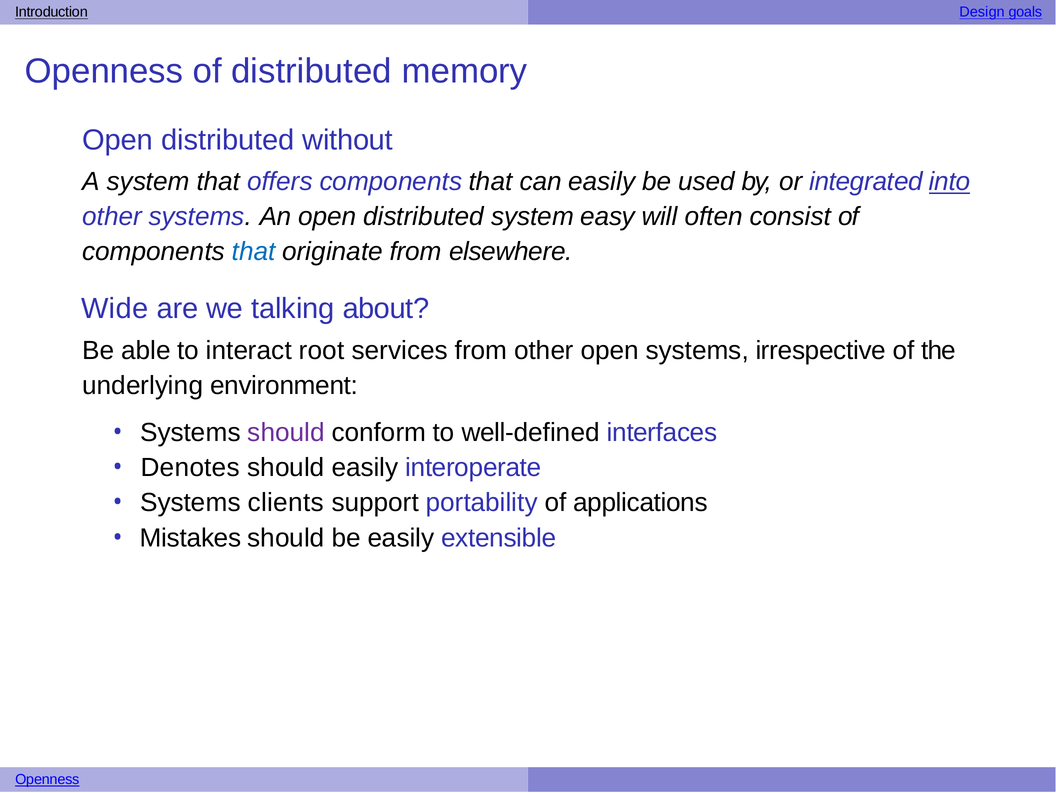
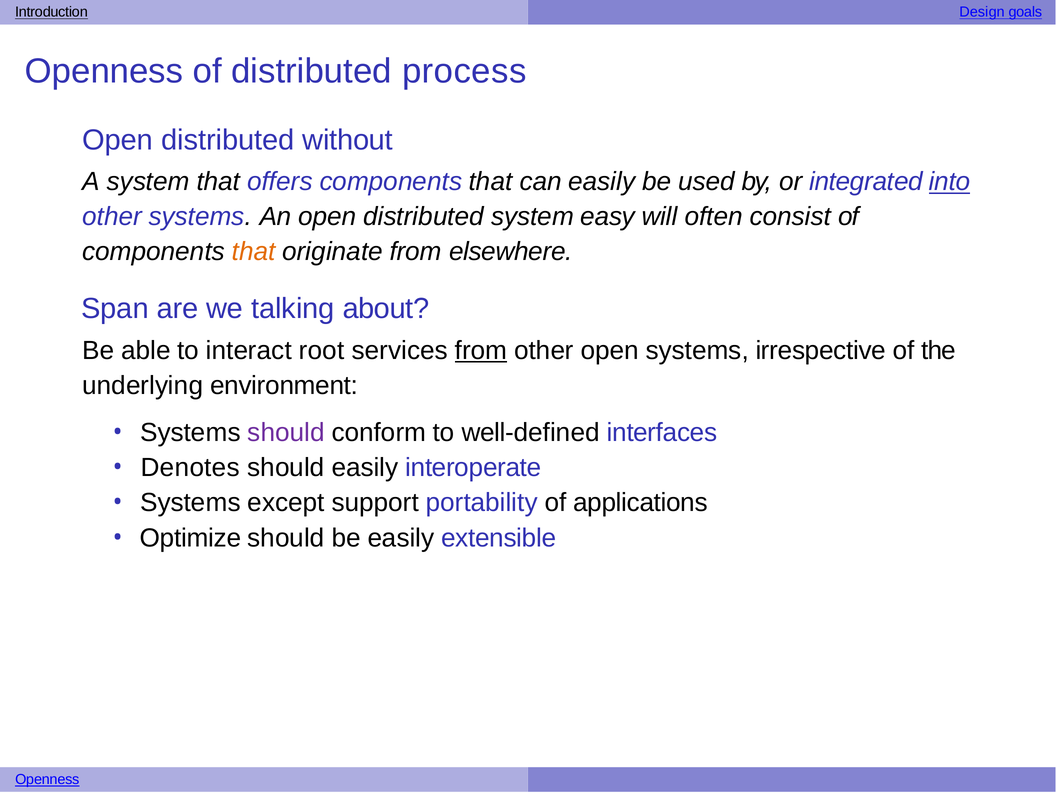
memory: memory -> process (464, 71)
that colour: blue -> orange (254, 252)
Wide: Wide -> Span (115, 309)
from underline: none -> present (481, 351)
clients: clients -> except (286, 503)
Mistakes: Mistakes -> Optimize (191, 538)
